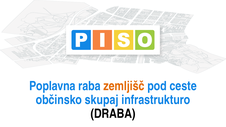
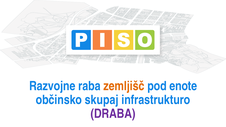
Poplavna: Poplavna -> Razvojne (52, 86)
ceste: ceste -> enote (183, 86)
DRABA colour: black -> purple (113, 114)
